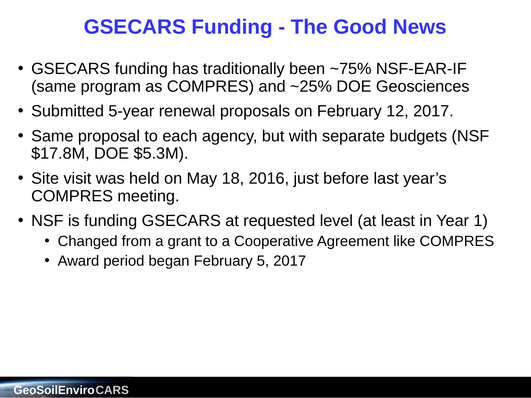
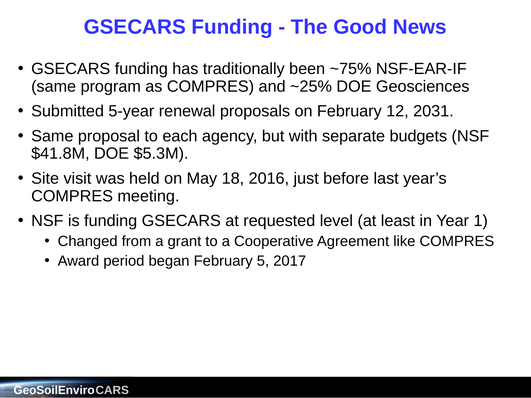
12 2017: 2017 -> 2031 (433, 111)
$17.8M: $17.8M -> $41.8M (60, 154)
